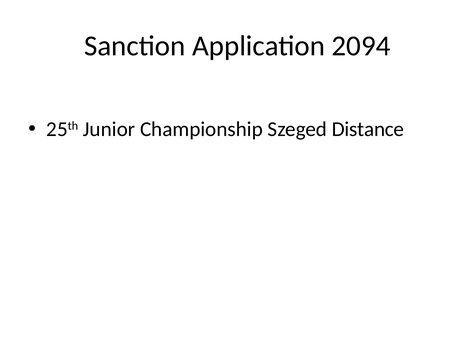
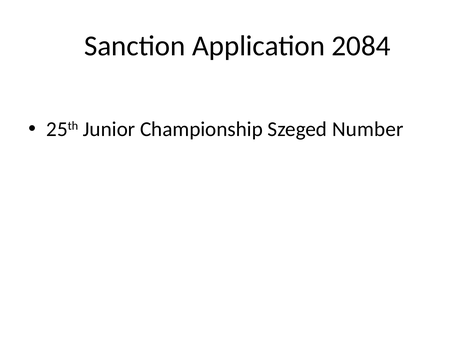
2094: 2094 -> 2084 (361, 46)
Distance: Distance -> Number (368, 129)
